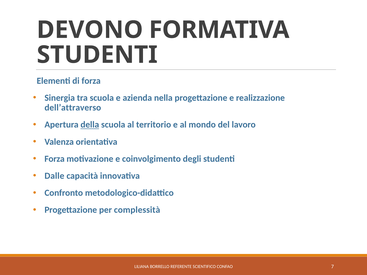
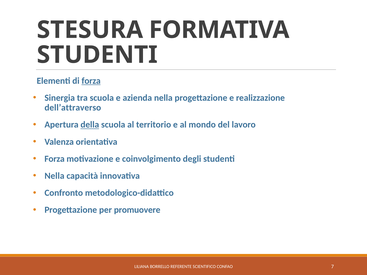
DEVONO: DEVONO -> STESURA (90, 30)
forza underline: none -> present (91, 81)
Dalle: Dalle -> Nella (54, 176)
complessità: complessità -> promuovere (137, 210)
